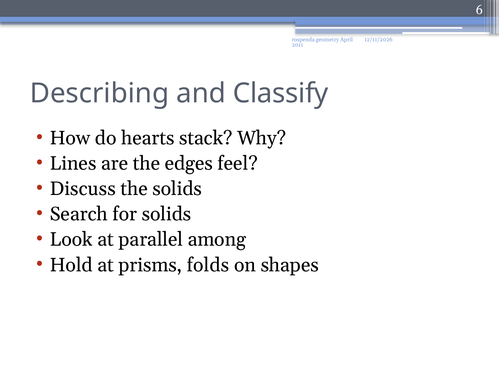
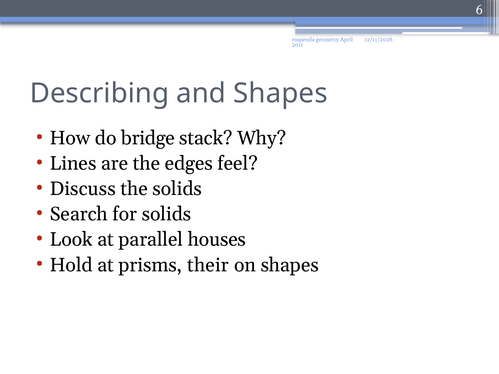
and Classify: Classify -> Shapes (280, 93)
hearts: hearts -> bridge (148, 138)
among: among -> houses (217, 240)
folds: folds -> their (208, 265)
